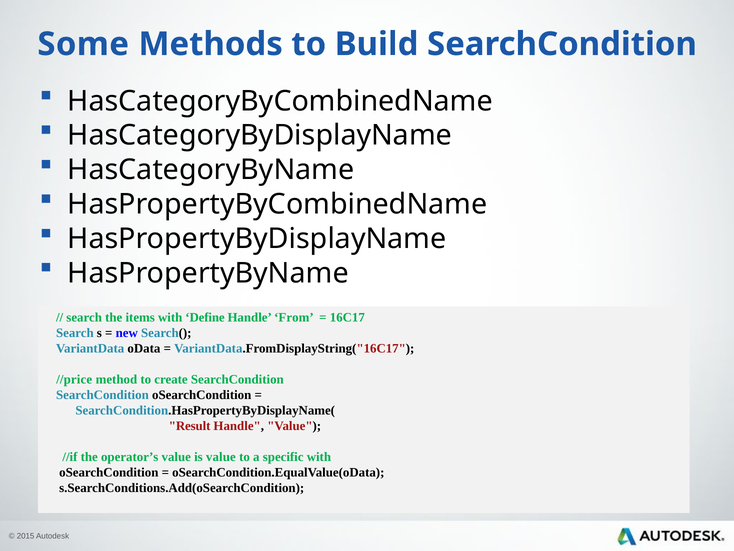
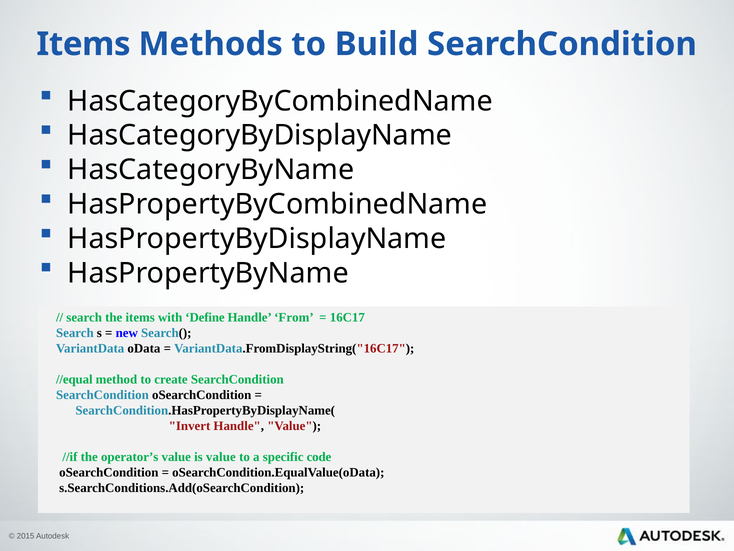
Some: Some -> Items (83, 44)
//price: //price -> //equal (74, 379)
Result: Result -> Invert (190, 426)
specific with: with -> code (319, 457)
